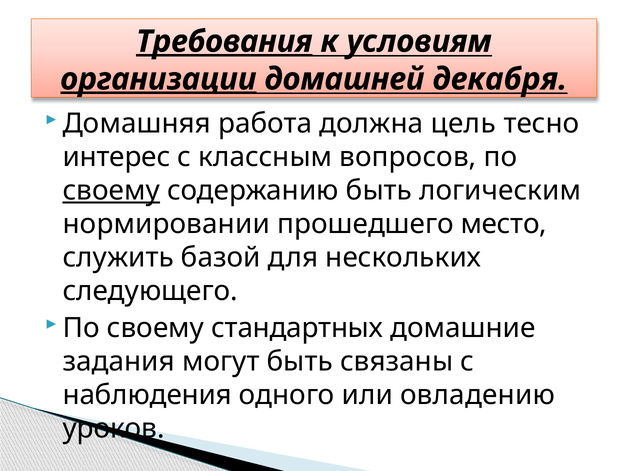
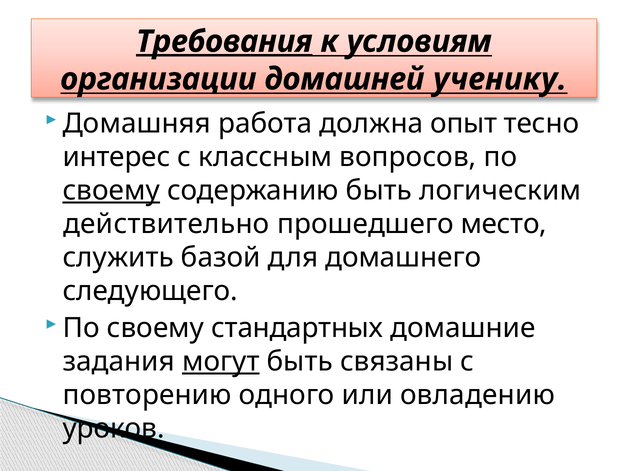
организации underline: present -> none (158, 79)
декабря: декабря -> ученику (500, 79)
цель: цель -> опыт (464, 124)
нормировании: нормировании -> действительно (166, 224)
нескольких: нескольких -> домашнего (403, 258)
могут underline: none -> present (221, 362)
наблюдения: наблюдения -> повторению (147, 395)
